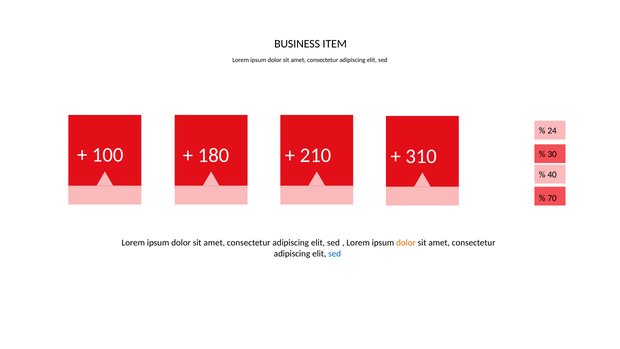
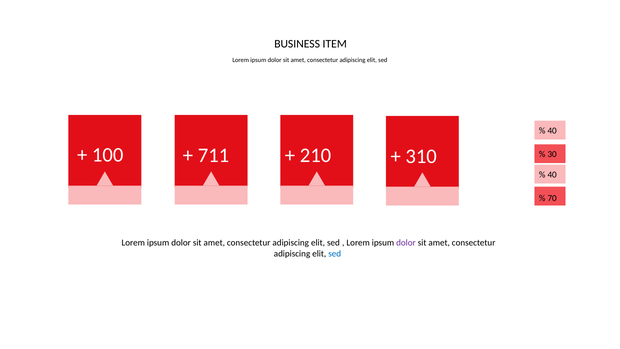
24: 24 -> 40 (552, 131)
180: 180 -> 711 (213, 156)
dolor colour: orange -> purple (406, 243)
